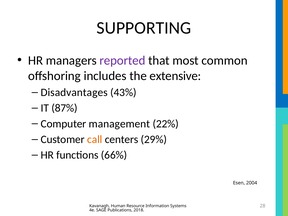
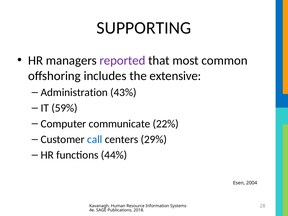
Disadvantages: Disadvantages -> Administration (74, 92)
87%: 87% -> 59% (64, 108)
management: management -> communicate (120, 124)
call colour: orange -> blue (95, 139)
66%: 66% -> 44% (114, 155)
